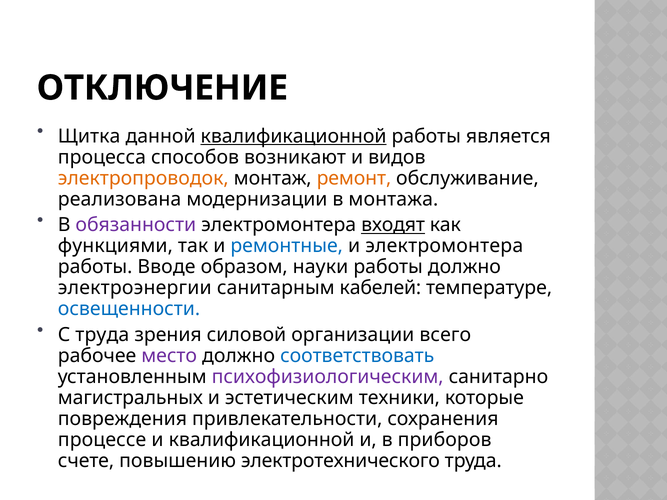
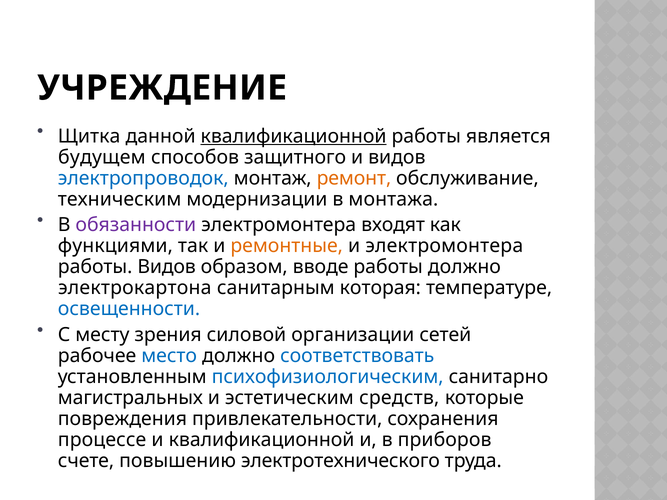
ОТКЛЮЧЕНИЕ: ОТКЛЮЧЕНИЕ -> УЧРЕЖДЕНИЕ (162, 88)
процесса: процесса -> будущем (102, 157)
возникают: возникают -> защитного (295, 157)
электропроводок colour: orange -> blue (143, 178)
реализована: реализована -> техническим (120, 199)
входят underline: present -> none (393, 225)
ремонтные colour: blue -> orange (287, 246)
работы Вводе: Вводе -> Видов (167, 267)
науки: науки -> вводе (321, 267)
электроэнергии: электроэнергии -> электрокартона (135, 288)
кабелей: кабелей -> которая (380, 288)
С труда: труда -> месту (102, 335)
всего: всего -> сетей (445, 335)
место colour: purple -> blue (169, 356)
психофизиологическим colour: purple -> blue (328, 377)
техники: техники -> средств (399, 398)
